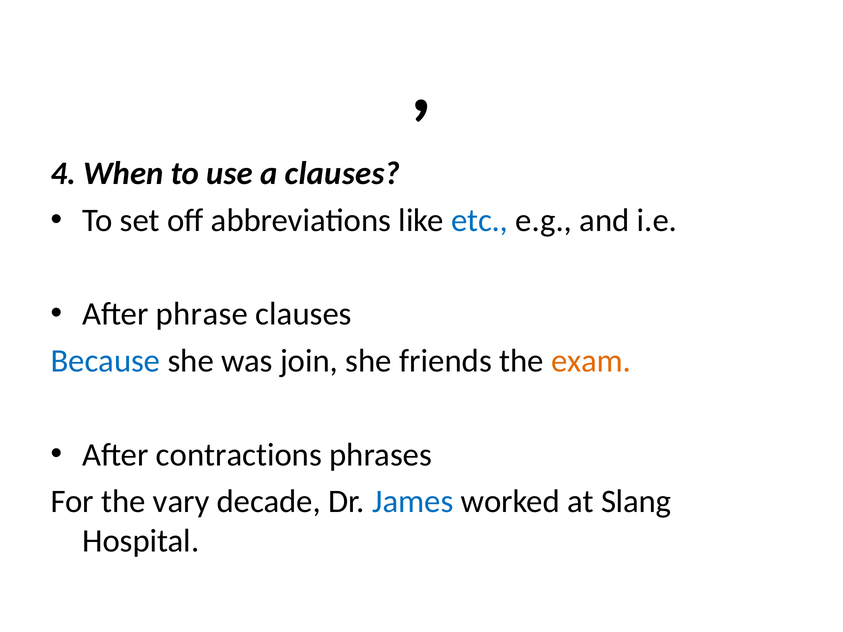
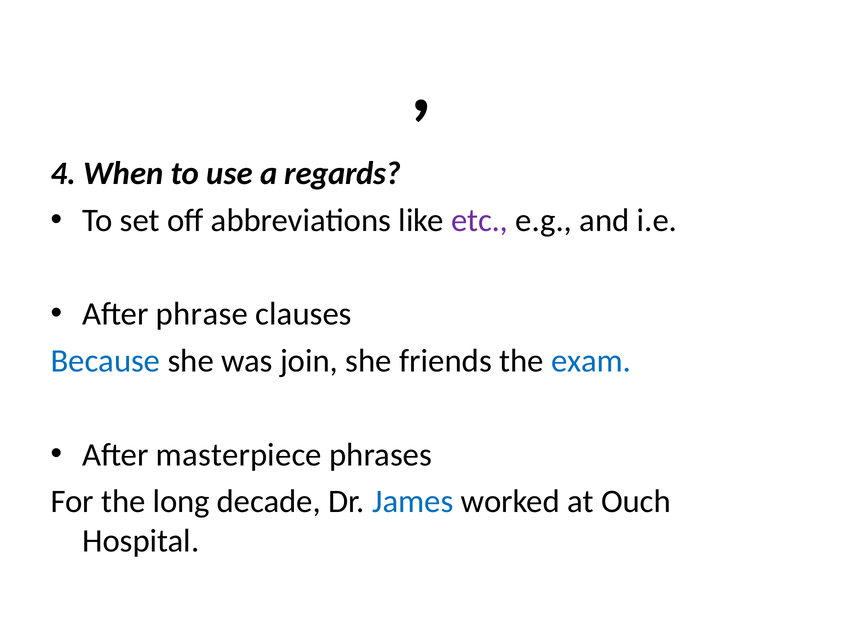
a clauses: clauses -> regards (343, 174)
etc colour: blue -> purple (480, 221)
exam colour: orange -> blue (591, 361)
contractions: contractions -> masterpiece (239, 455)
vary: vary -> long (181, 502)
Slang: Slang -> Ouch (636, 502)
